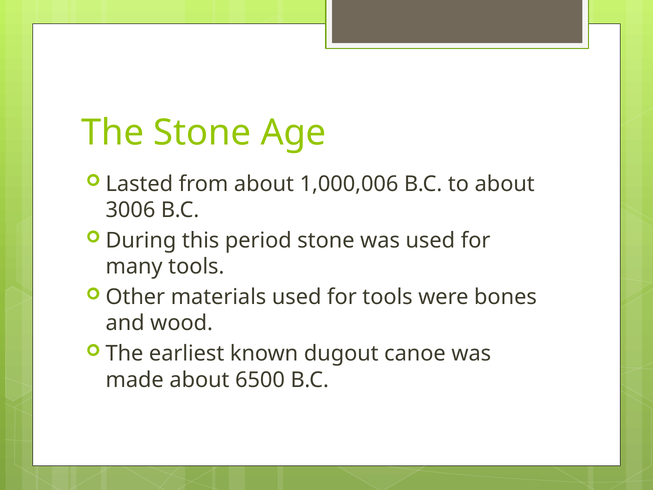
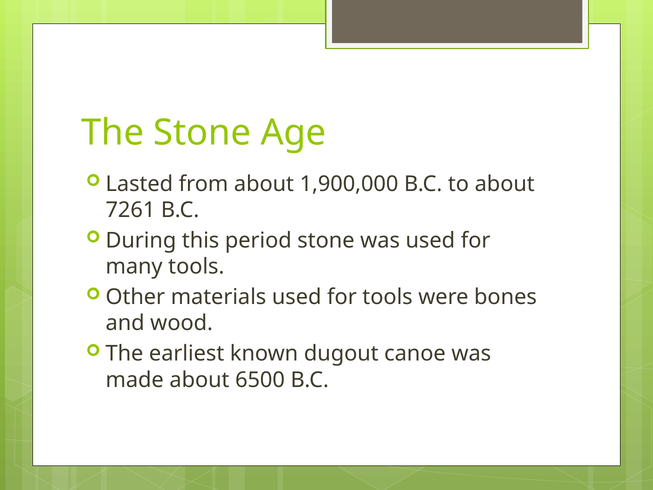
1,000,006: 1,000,006 -> 1,900,000 (349, 184)
3006: 3006 -> 7261 (130, 210)
